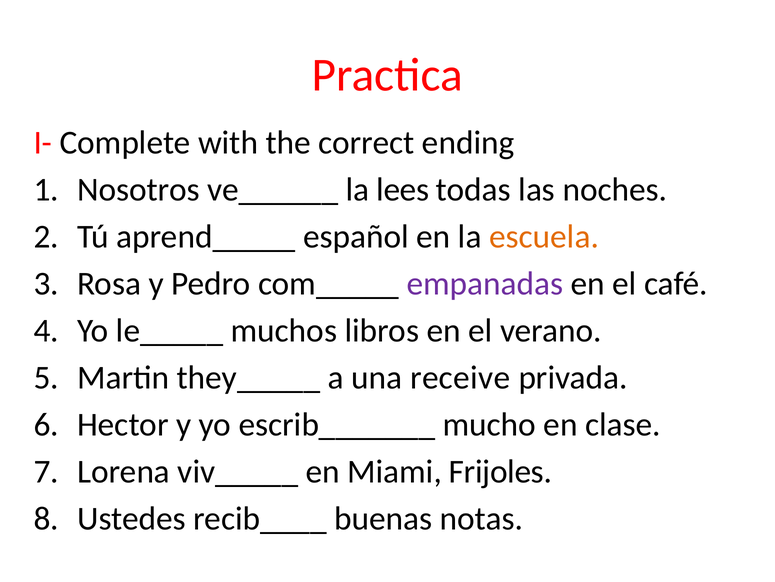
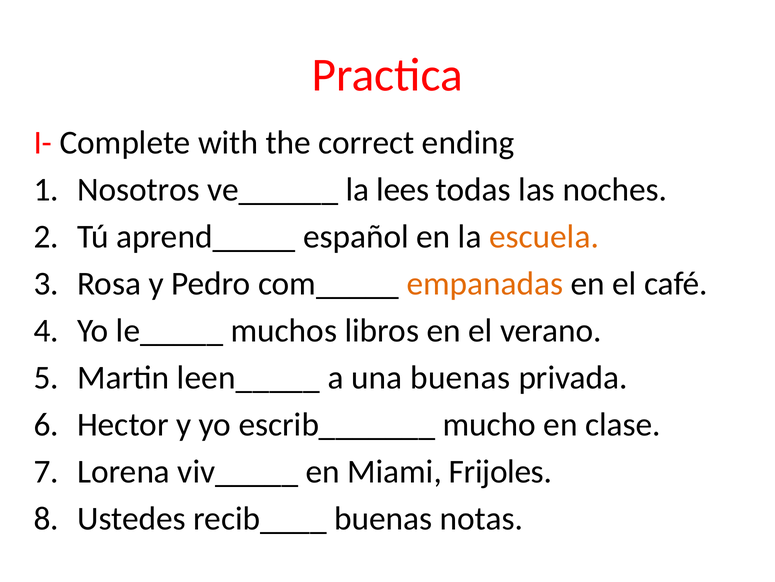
empanadas colour: purple -> orange (485, 283)
they_____: they_____ -> leen_____ (248, 377)
una receive: receive -> buenas (460, 377)
